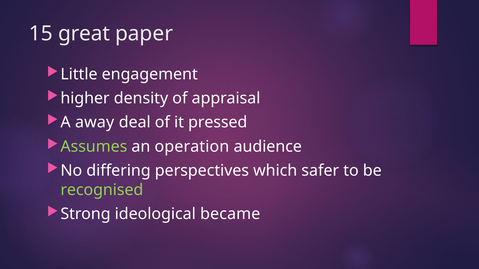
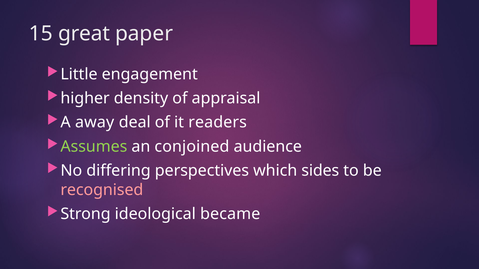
pressed: pressed -> readers (218, 123)
operation: operation -> conjoined (192, 147)
safer: safer -> sides (320, 171)
recognised colour: light green -> pink (102, 190)
